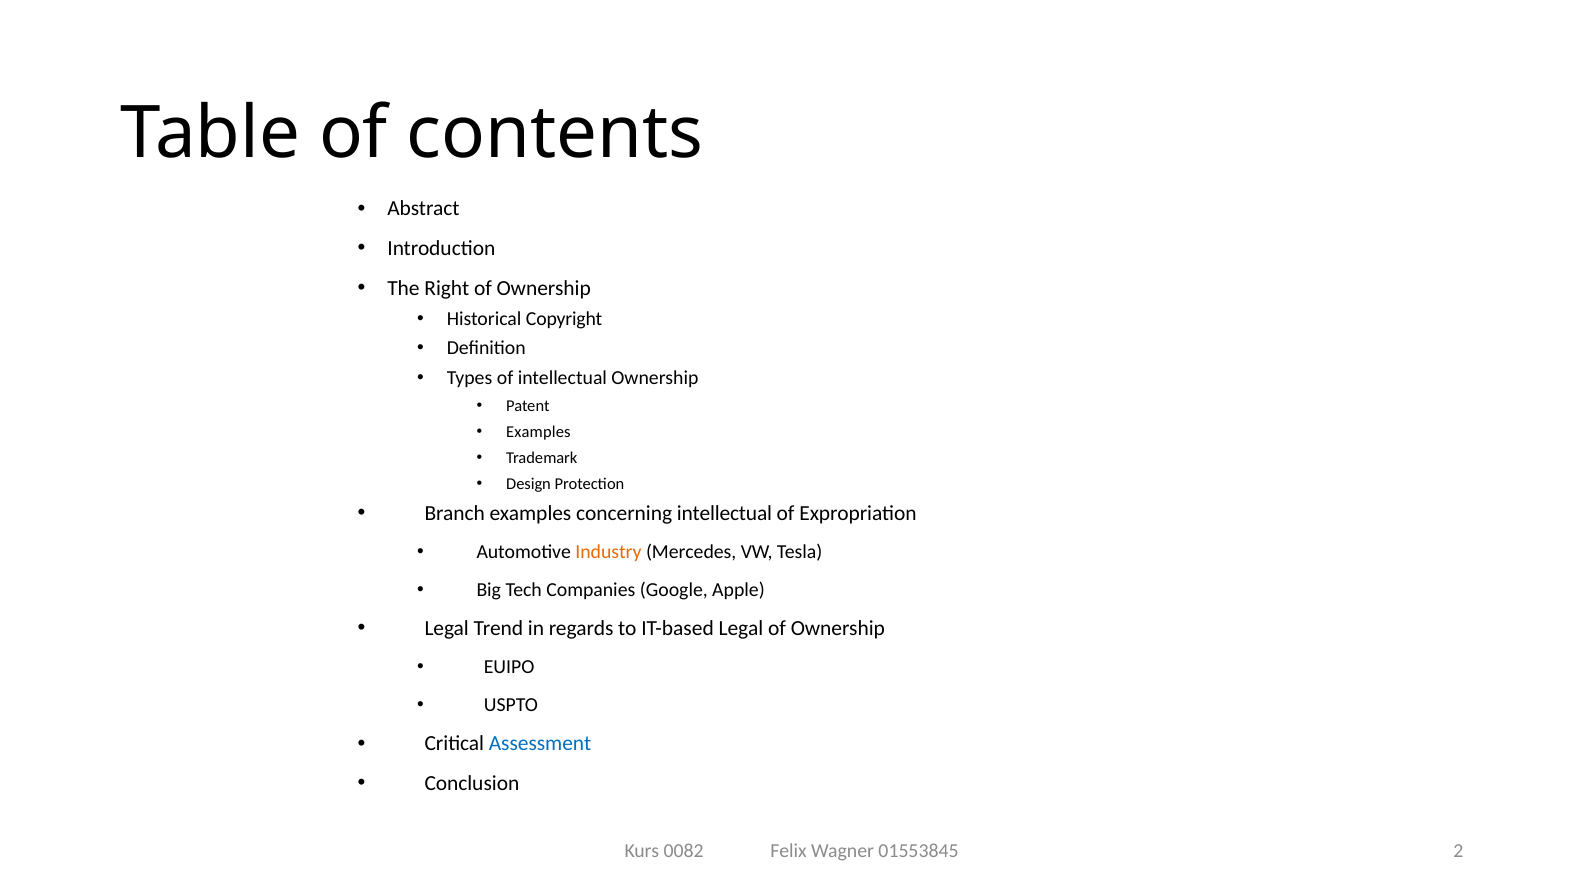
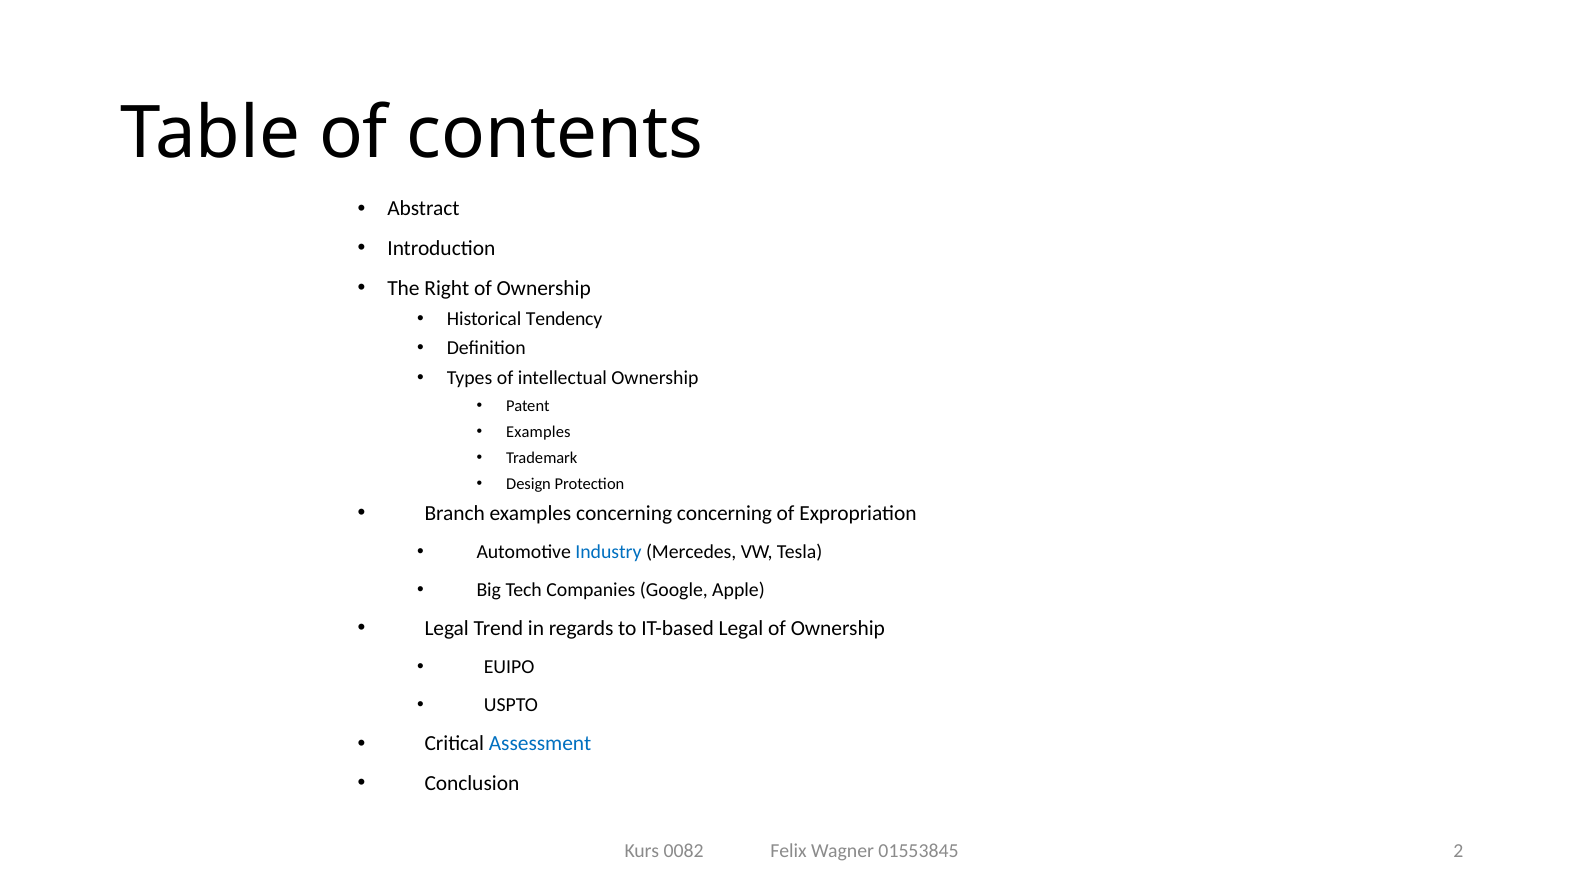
Copyright: Copyright -> Tendency (564, 319)
concerning intellectual: intellectual -> concerning (724, 513)
Industry colour: orange -> blue (608, 552)
